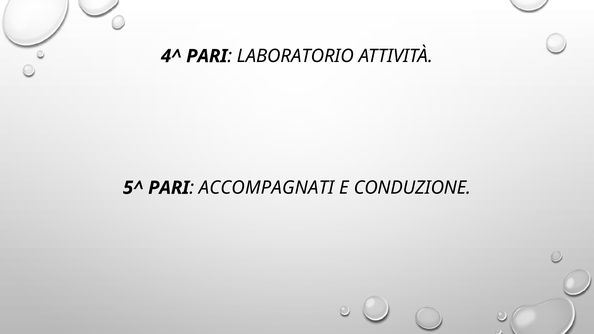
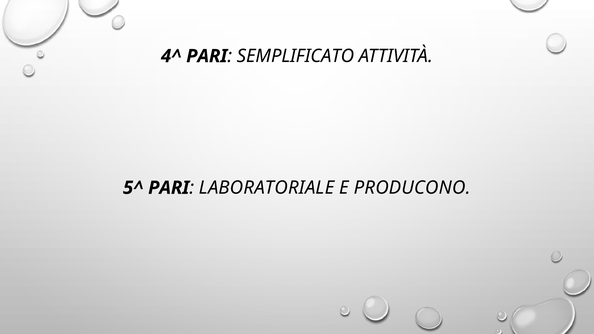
LABORATORIO: LABORATORIO -> SEMPLIFICATO (296, 56)
ACCOMPAGNATI: ACCOMPAGNATI -> LABORATORIALE (267, 188)
CONDUZIONE: CONDUZIONE -> PRODUCONO (412, 188)
